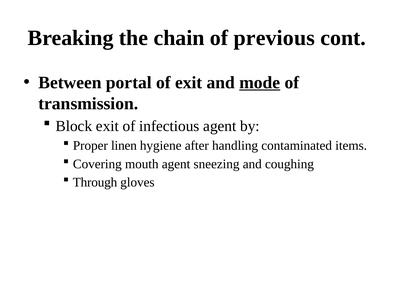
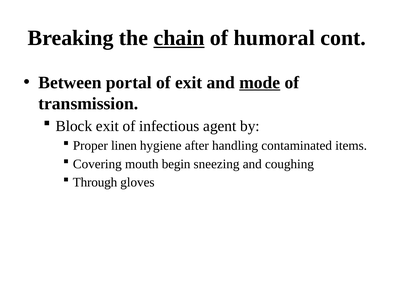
chain underline: none -> present (179, 38)
previous: previous -> humoral (274, 38)
mouth agent: agent -> begin (176, 164)
